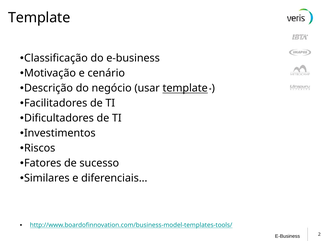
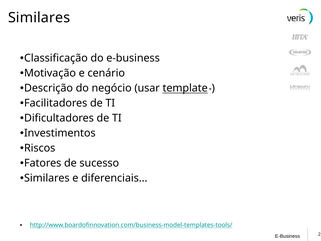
Template: Template -> Similares (39, 18)
